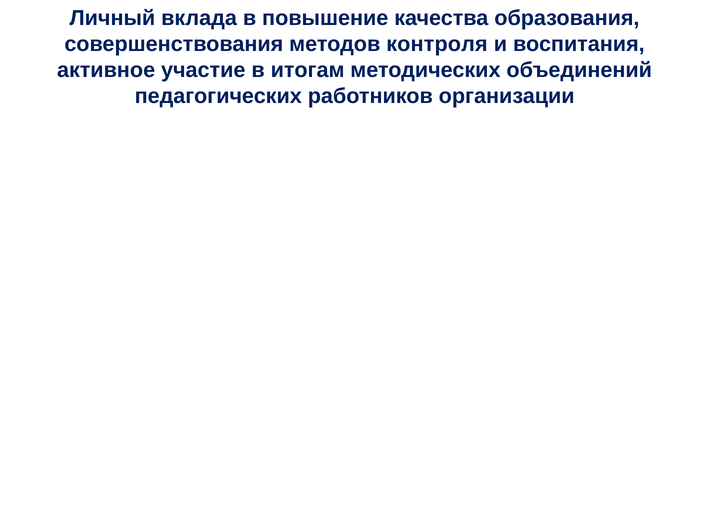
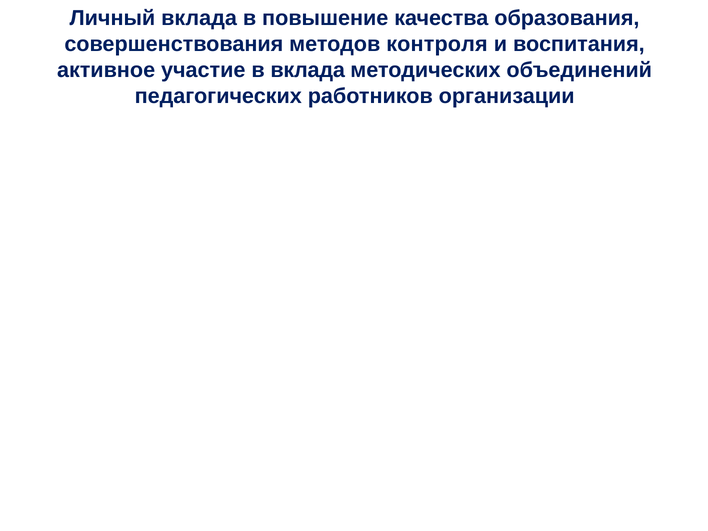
в итогам: итогам -> вклада (308, 70)
